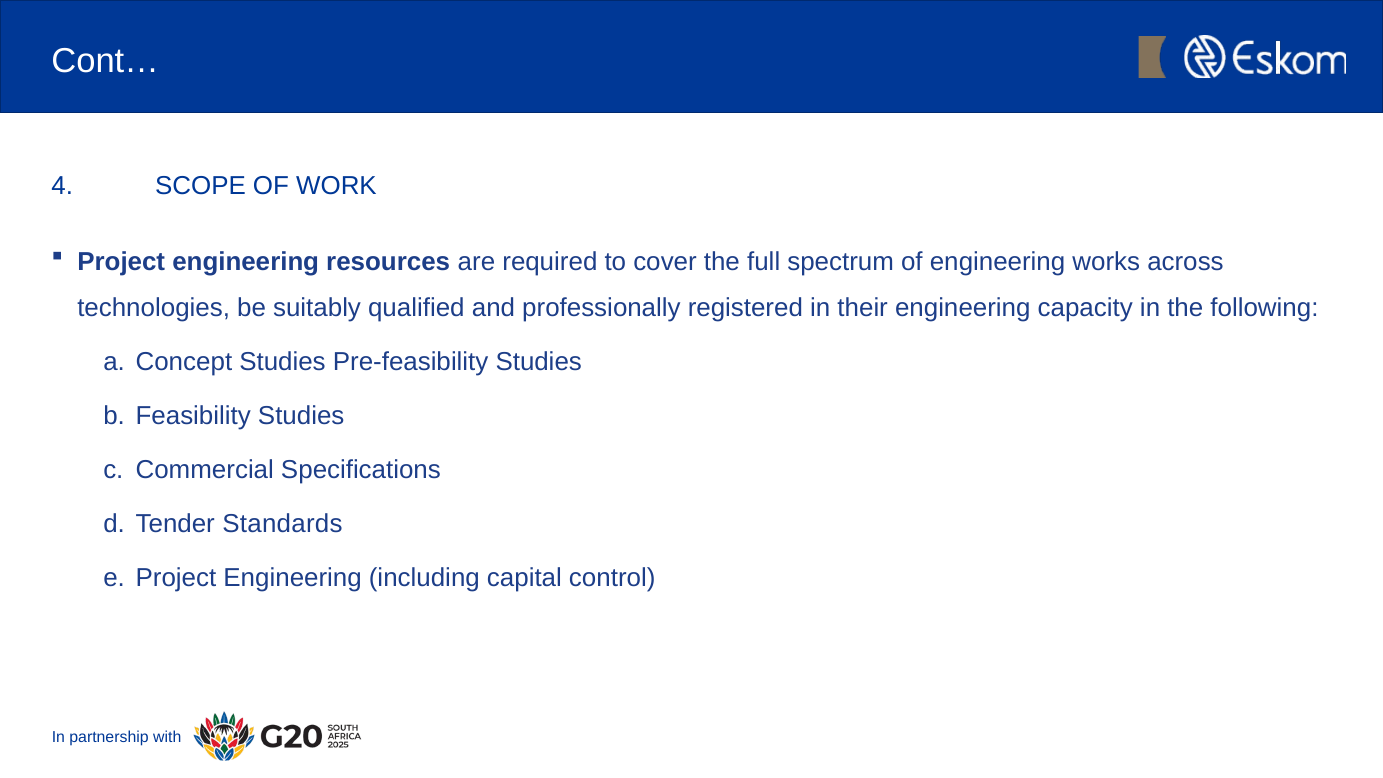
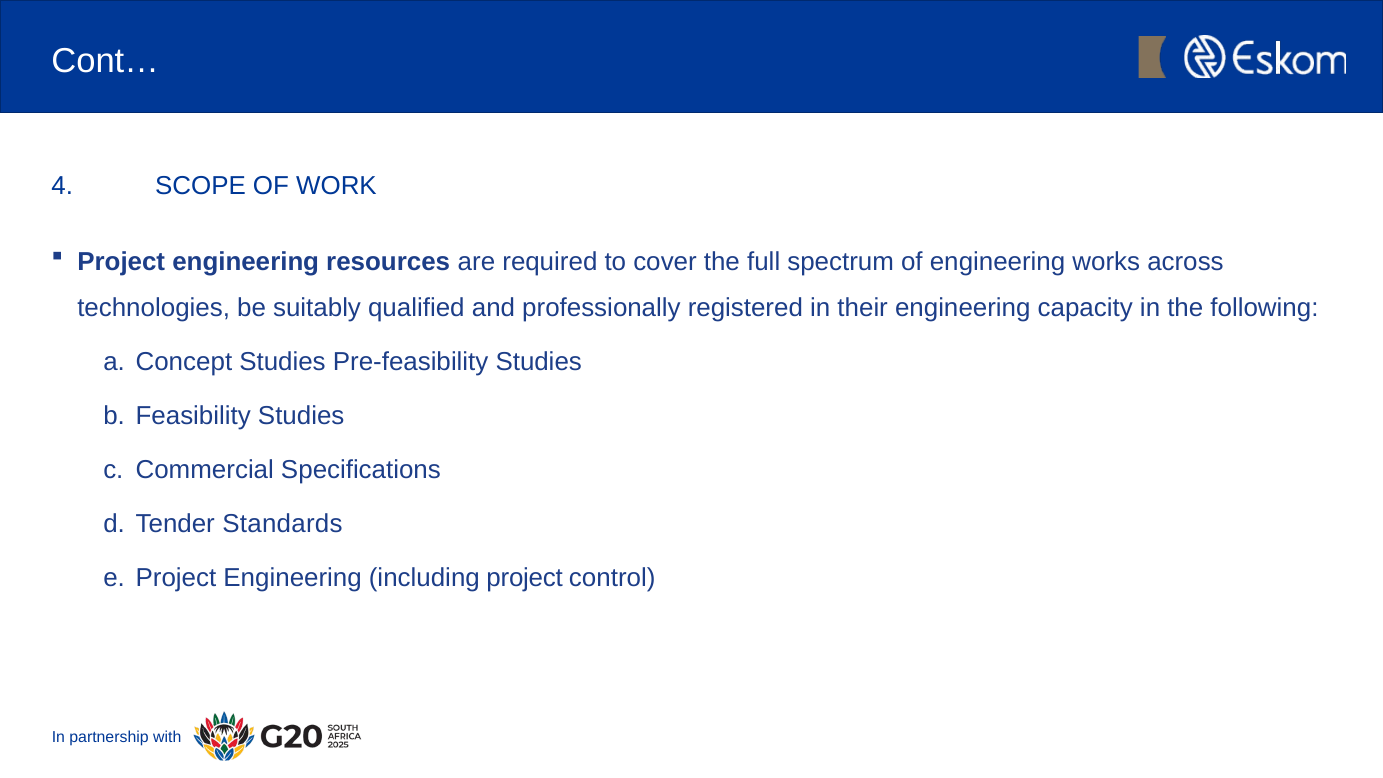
including capital: capital -> project (525, 577)
